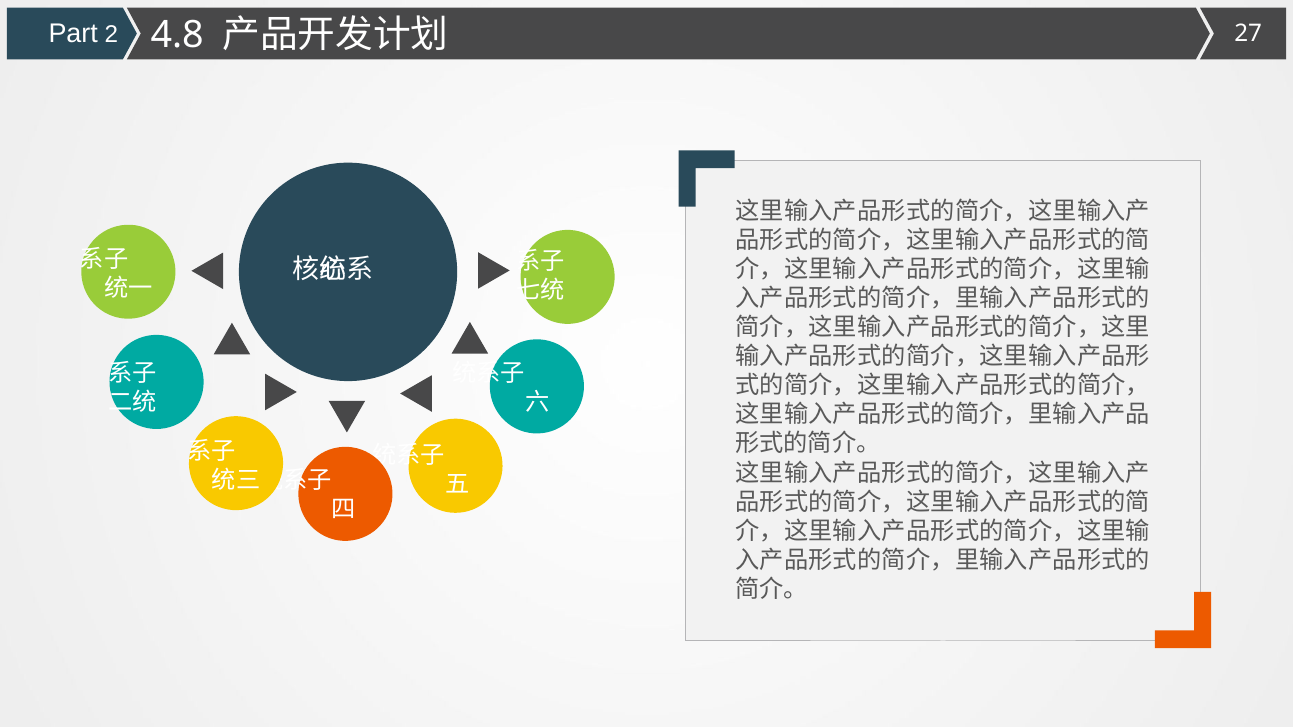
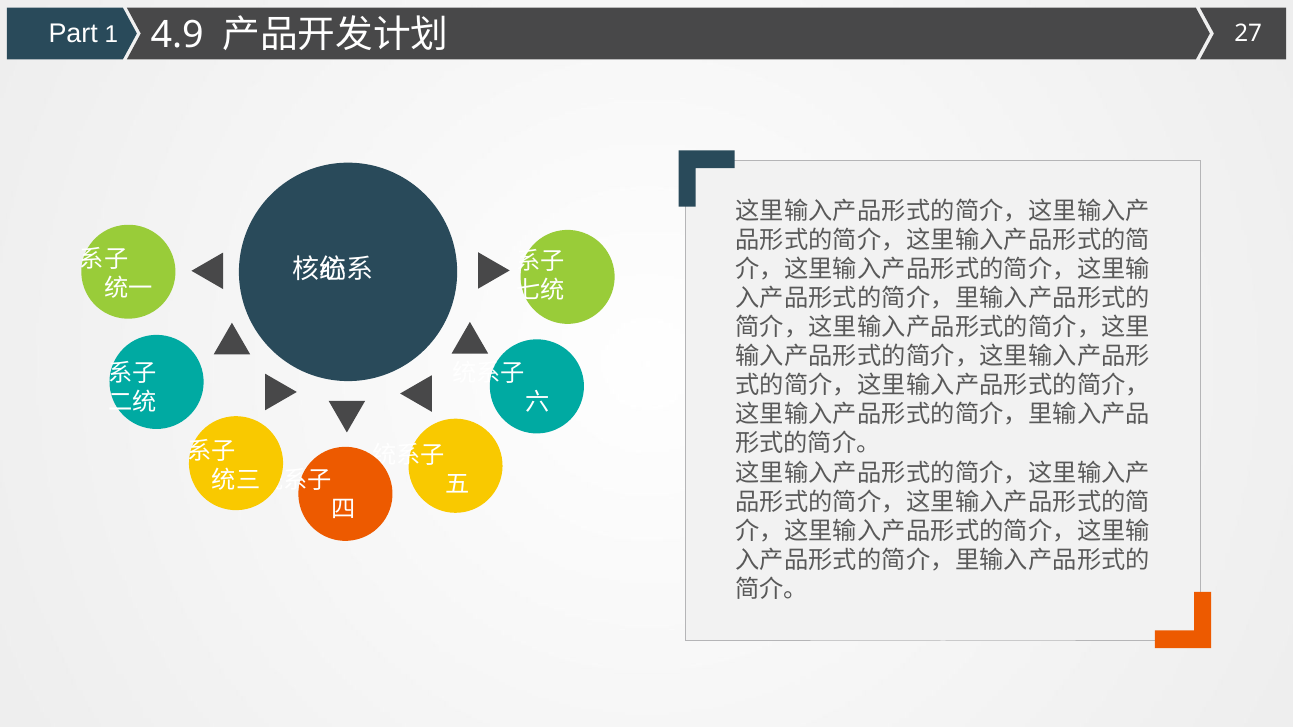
2: 2 -> 1 (111, 35)
4.8: 4.8 -> 4.9 (177, 35)
